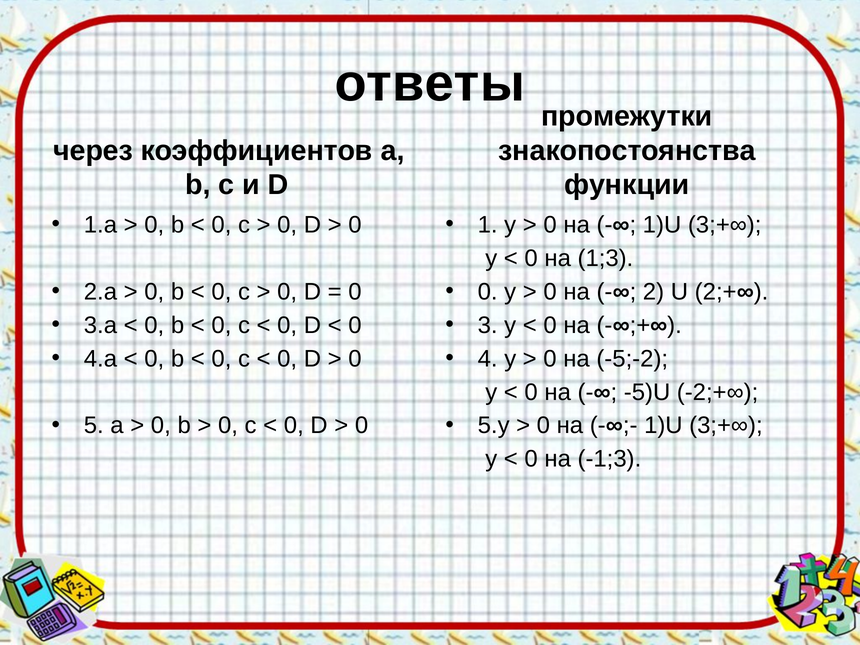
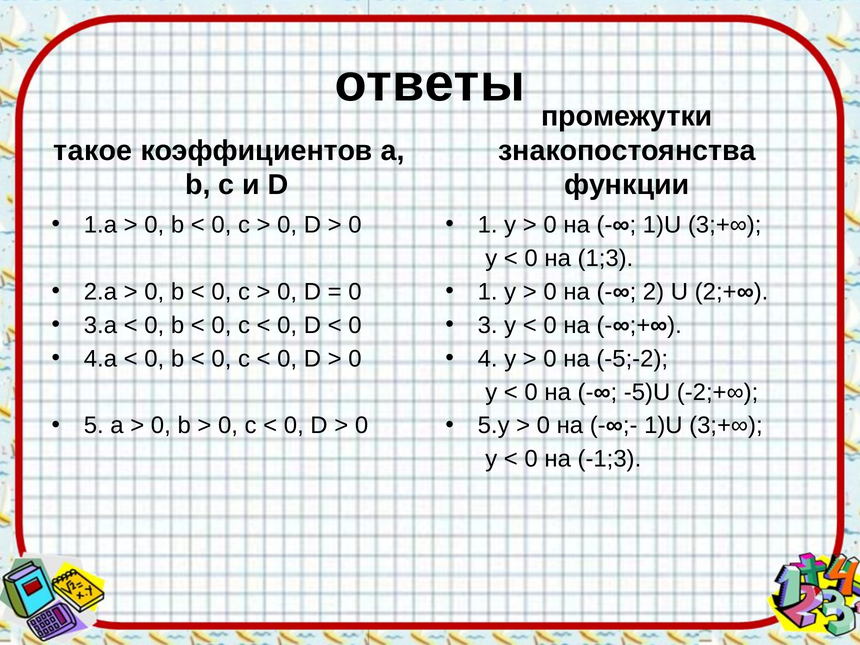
через: через -> такое (93, 151)
0: 0 -> 1 (488, 292)
